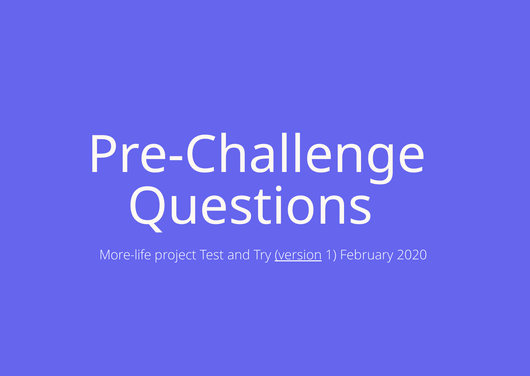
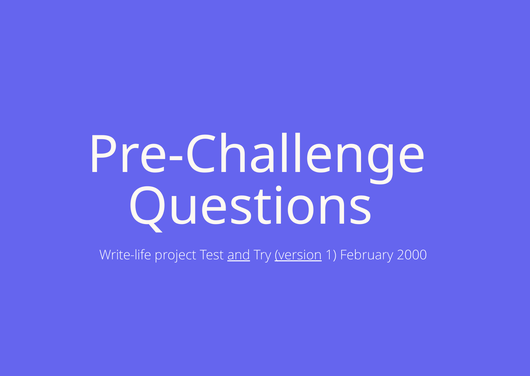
More-life: More-life -> Write-life (125, 255)
and underline: none -> present (239, 255)
2020: 2020 -> 2000 (412, 255)
